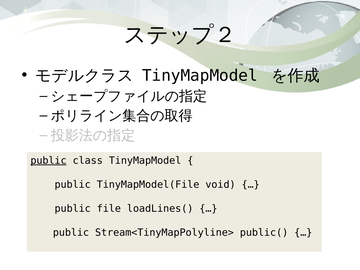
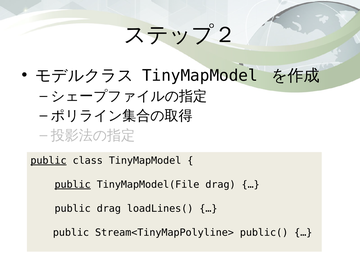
public underline: none -> present (73, 185)
TinyMapModel(File void: void -> drag (220, 185)
public file: file -> drag (109, 209)
